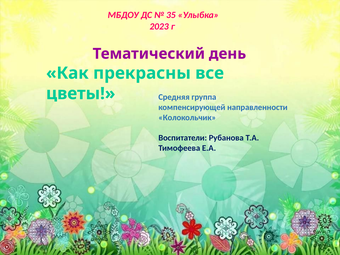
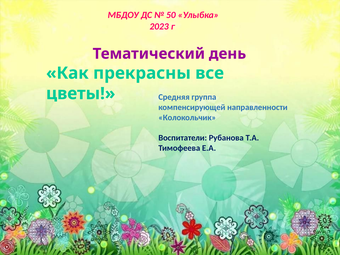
35: 35 -> 50 (171, 15)
